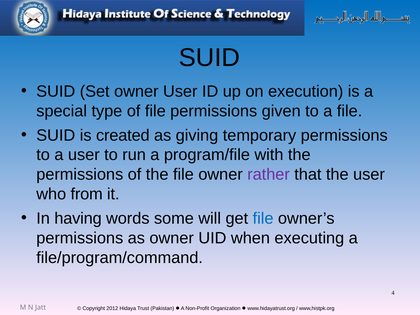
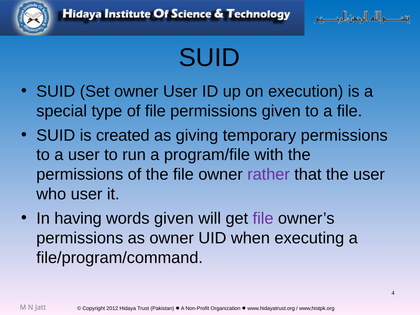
who from: from -> user (87, 194)
words some: some -> given (174, 218)
file colour: blue -> purple (263, 218)
